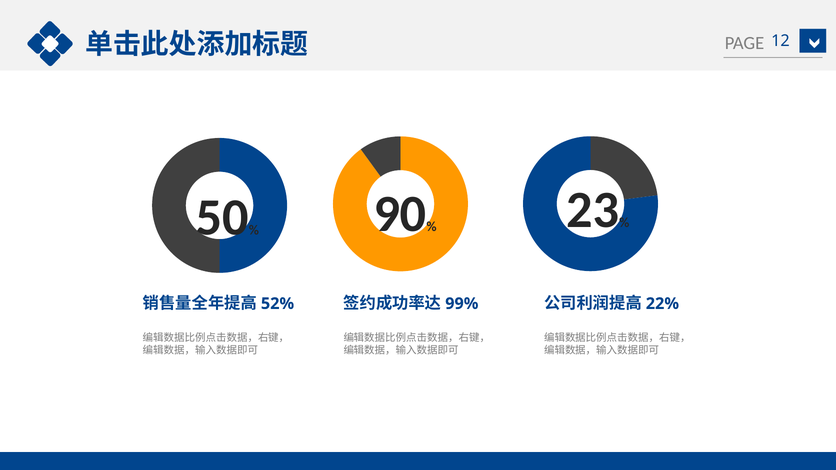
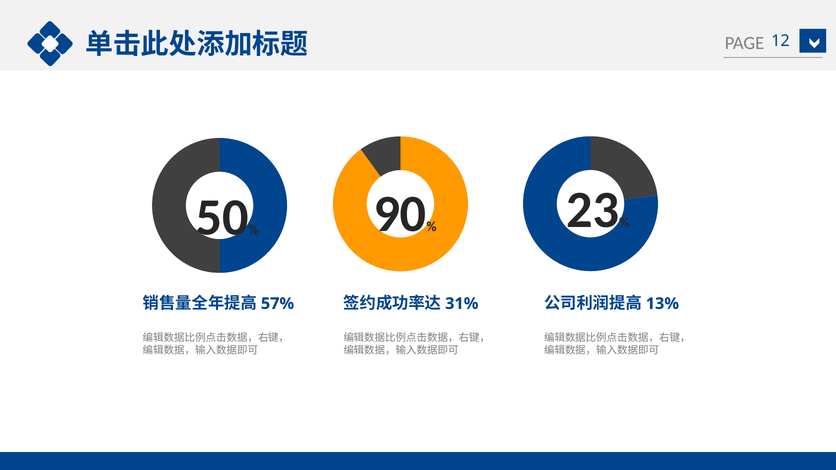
52%: 52% -> 57% (278, 304)
99%: 99% -> 31% (462, 304)
22%: 22% -> 13% (662, 304)
